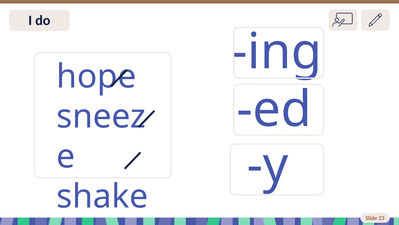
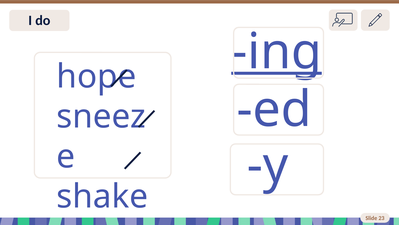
ing underline: none -> present (277, 52)
